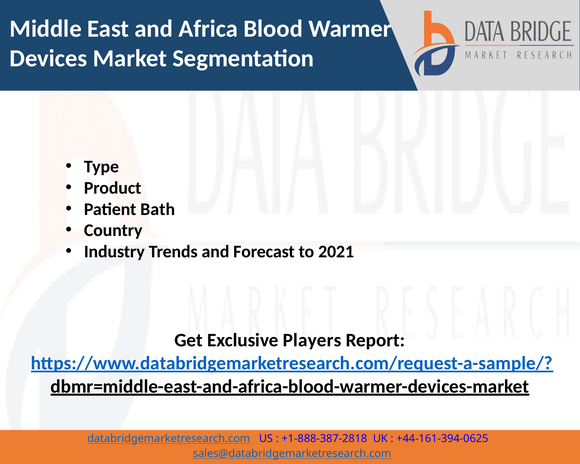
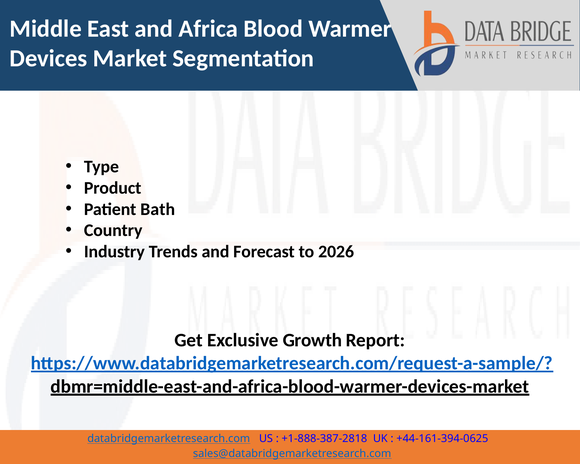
2021: 2021 -> 2026 (336, 252)
Players: Players -> Growth (312, 340)
